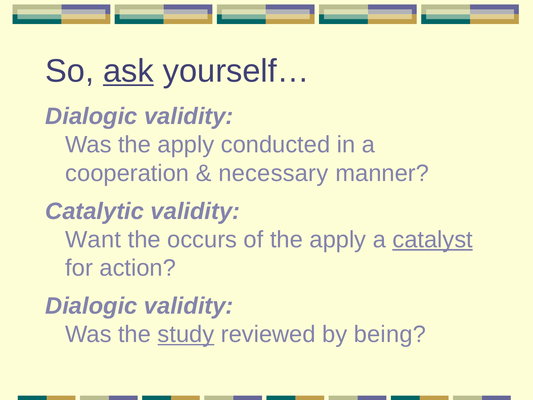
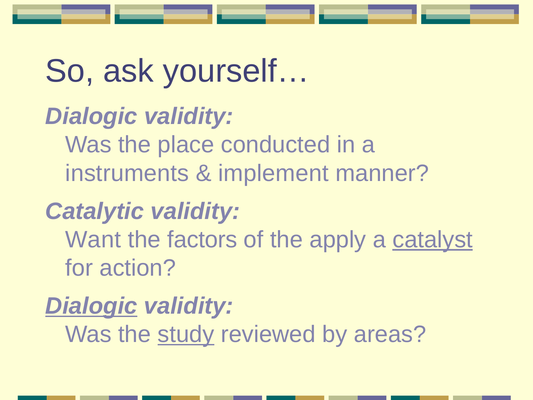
ask underline: present -> none (128, 71)
Was the apply: apply -> place (186, 145)
cooperation: cooperation -> instruments (127, 173)
necessary: necessary -> implement (273, 173)
occurs: occurs -> factors (202, 239)
Dialogic underline: none -> present (91, 306)
being: being -> areas (390, 334)
